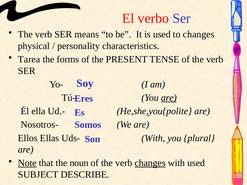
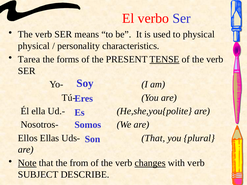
to changes: changes -> physical (199, 34)
TENSE underline: none -> present (164, 59)
are underline: present -> none (169, 98)
Uds- With: With -> That (153, 138)
noun: noun -> from (79, 163)
with used: used -> verb (196, 163)
